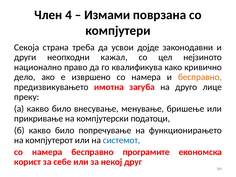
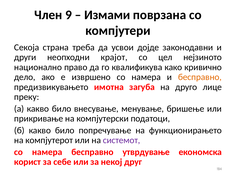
4: 4 -> 9 (69, 15)
кажал: кажал -> крајот (114, 57)
системот colour: blue -> purple (122, 140)
програмите: програмите -> утврдување (146, 152)
